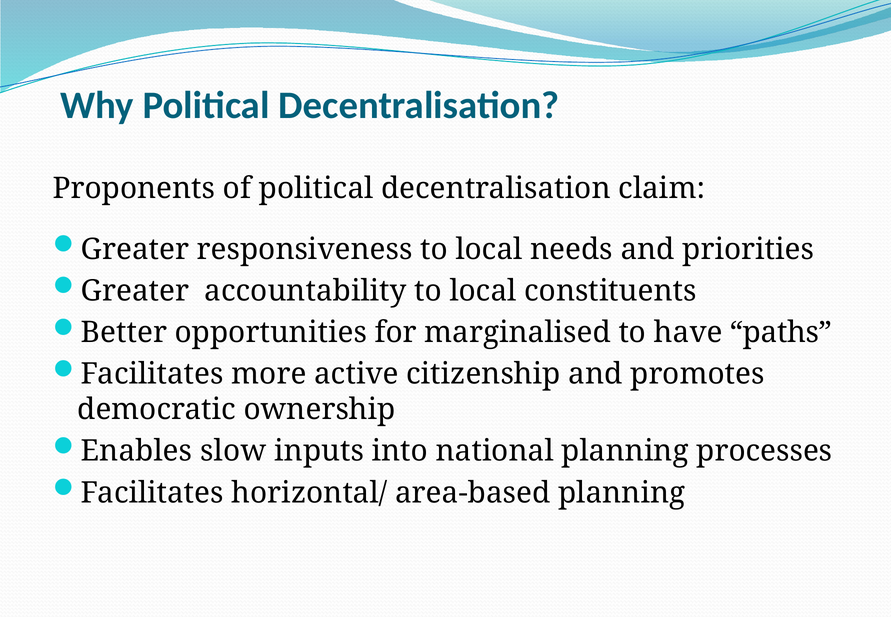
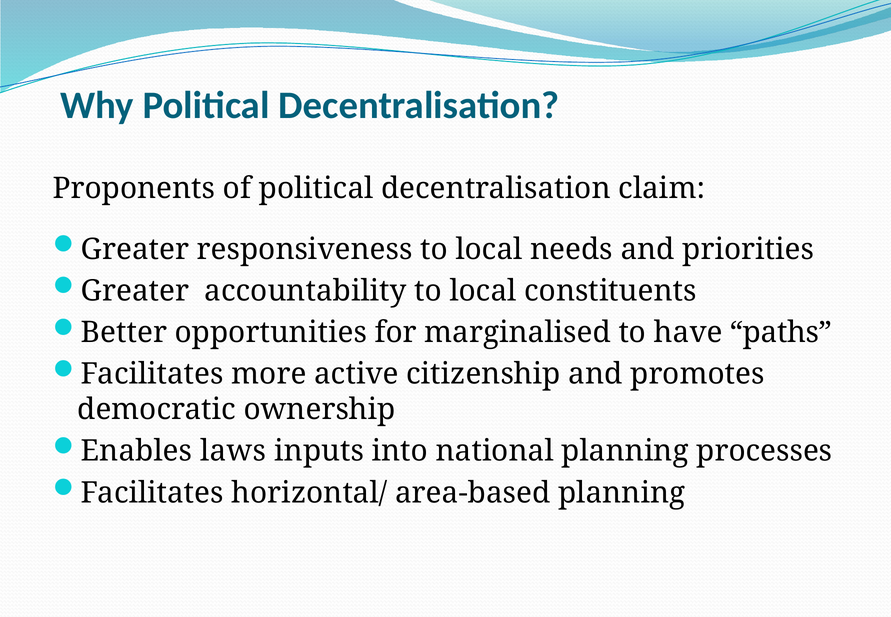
slow: slow -> laws (233, 451)
